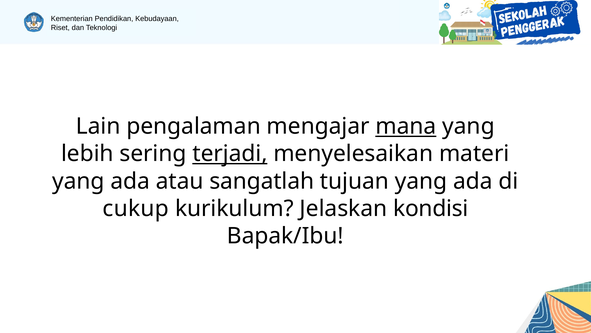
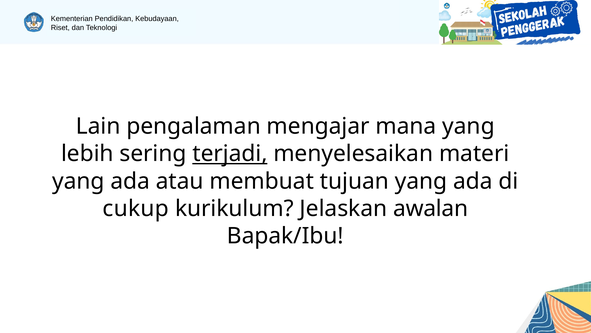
mana underline: present -> none (406, 126)
sangatlah: sangatlah -> membuat (262, 181)
kondisi: kondisi -> awalan (431, 208)
